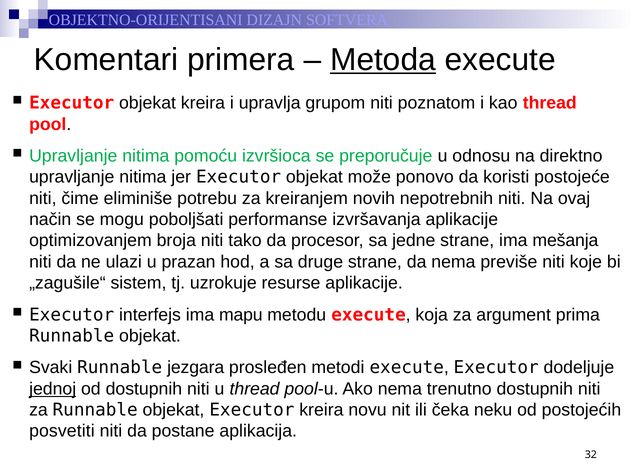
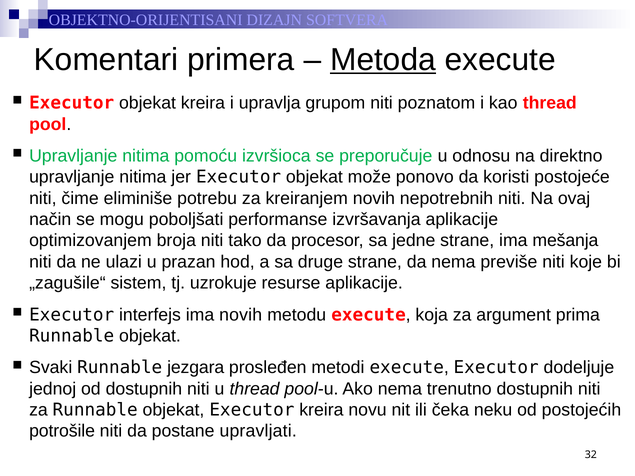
ima mapu: mapu -> novih (241, 315)
jednoj underline: present -> none (53, 389)
posvetiti: posvetiti -> potrošile (62, 431)
aplikacija: aplikacija -> upravljati (258, 431)
